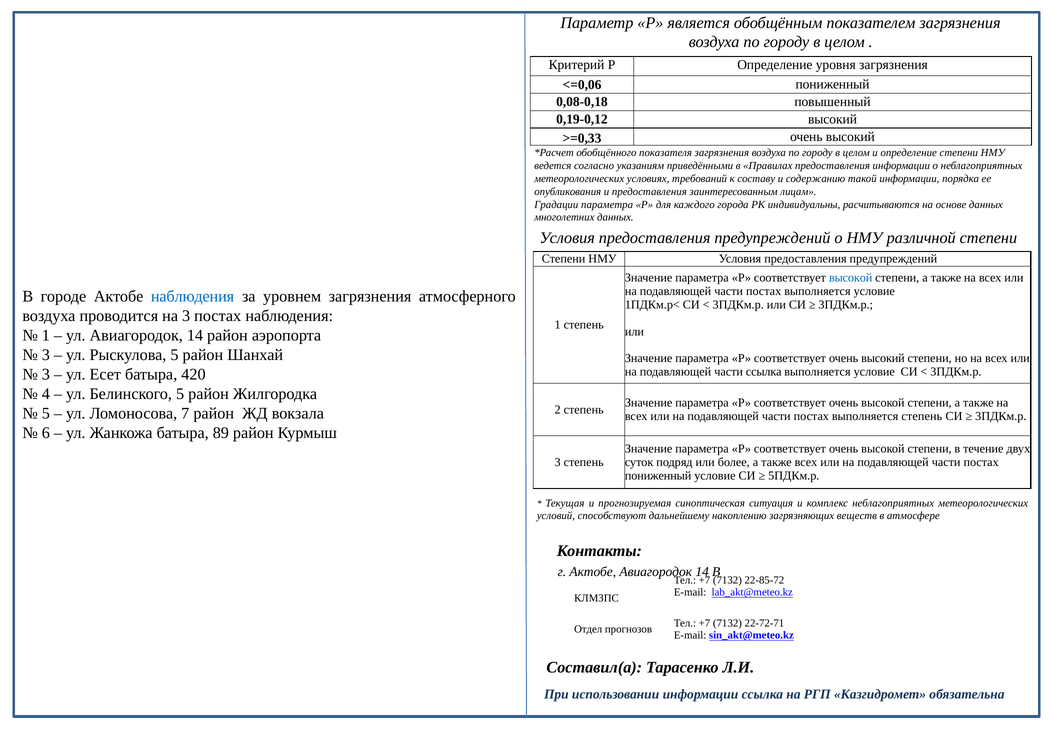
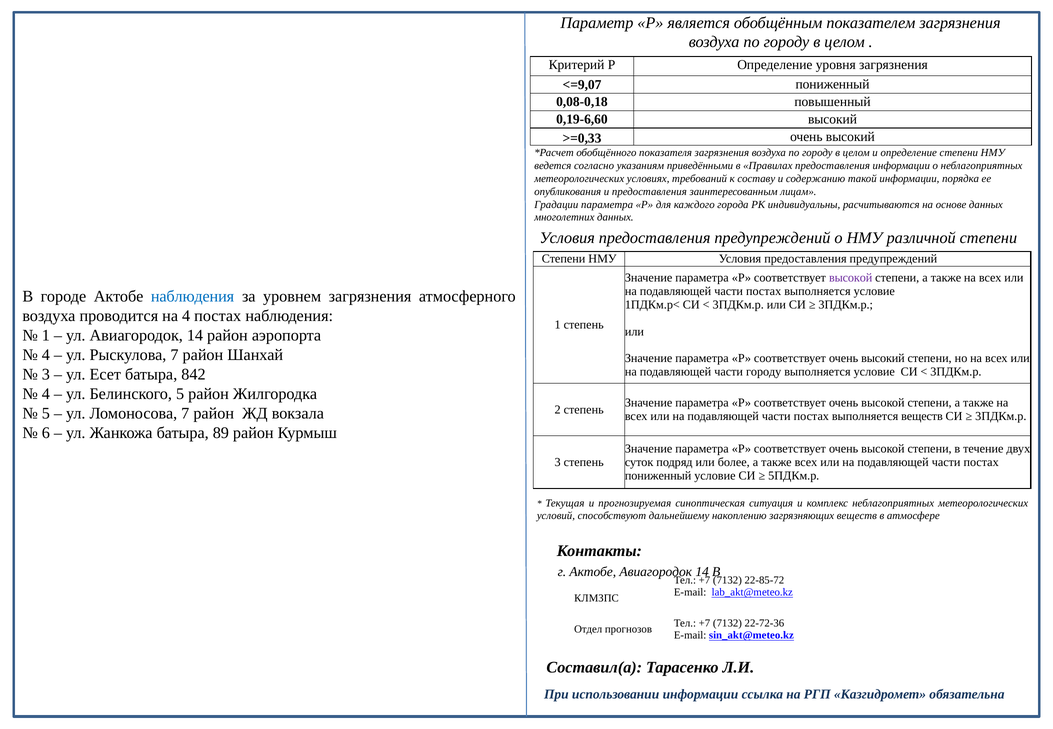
<=0,06: <=0,06 -> <=9,07 (582, 85)
0,19-0,12: 0,19-0,12 -> 0,19-6,60 (582, 119)
высокой colour: blue -> purple (851, 278)
на 3: 3 -> 4 (186, 316)
3: 3 -> 4 (46, 355)
Рыскулова 5: 5 -> 7 (174, 355)
части ссылка: ссылка -> городу (764, 372)
420: 420 -> 842 (193, 374)
выполняется степень: степень -> веществ (922, 416)
22-72-71: 22-72-71 -> 22-72-36 (764, 623)
